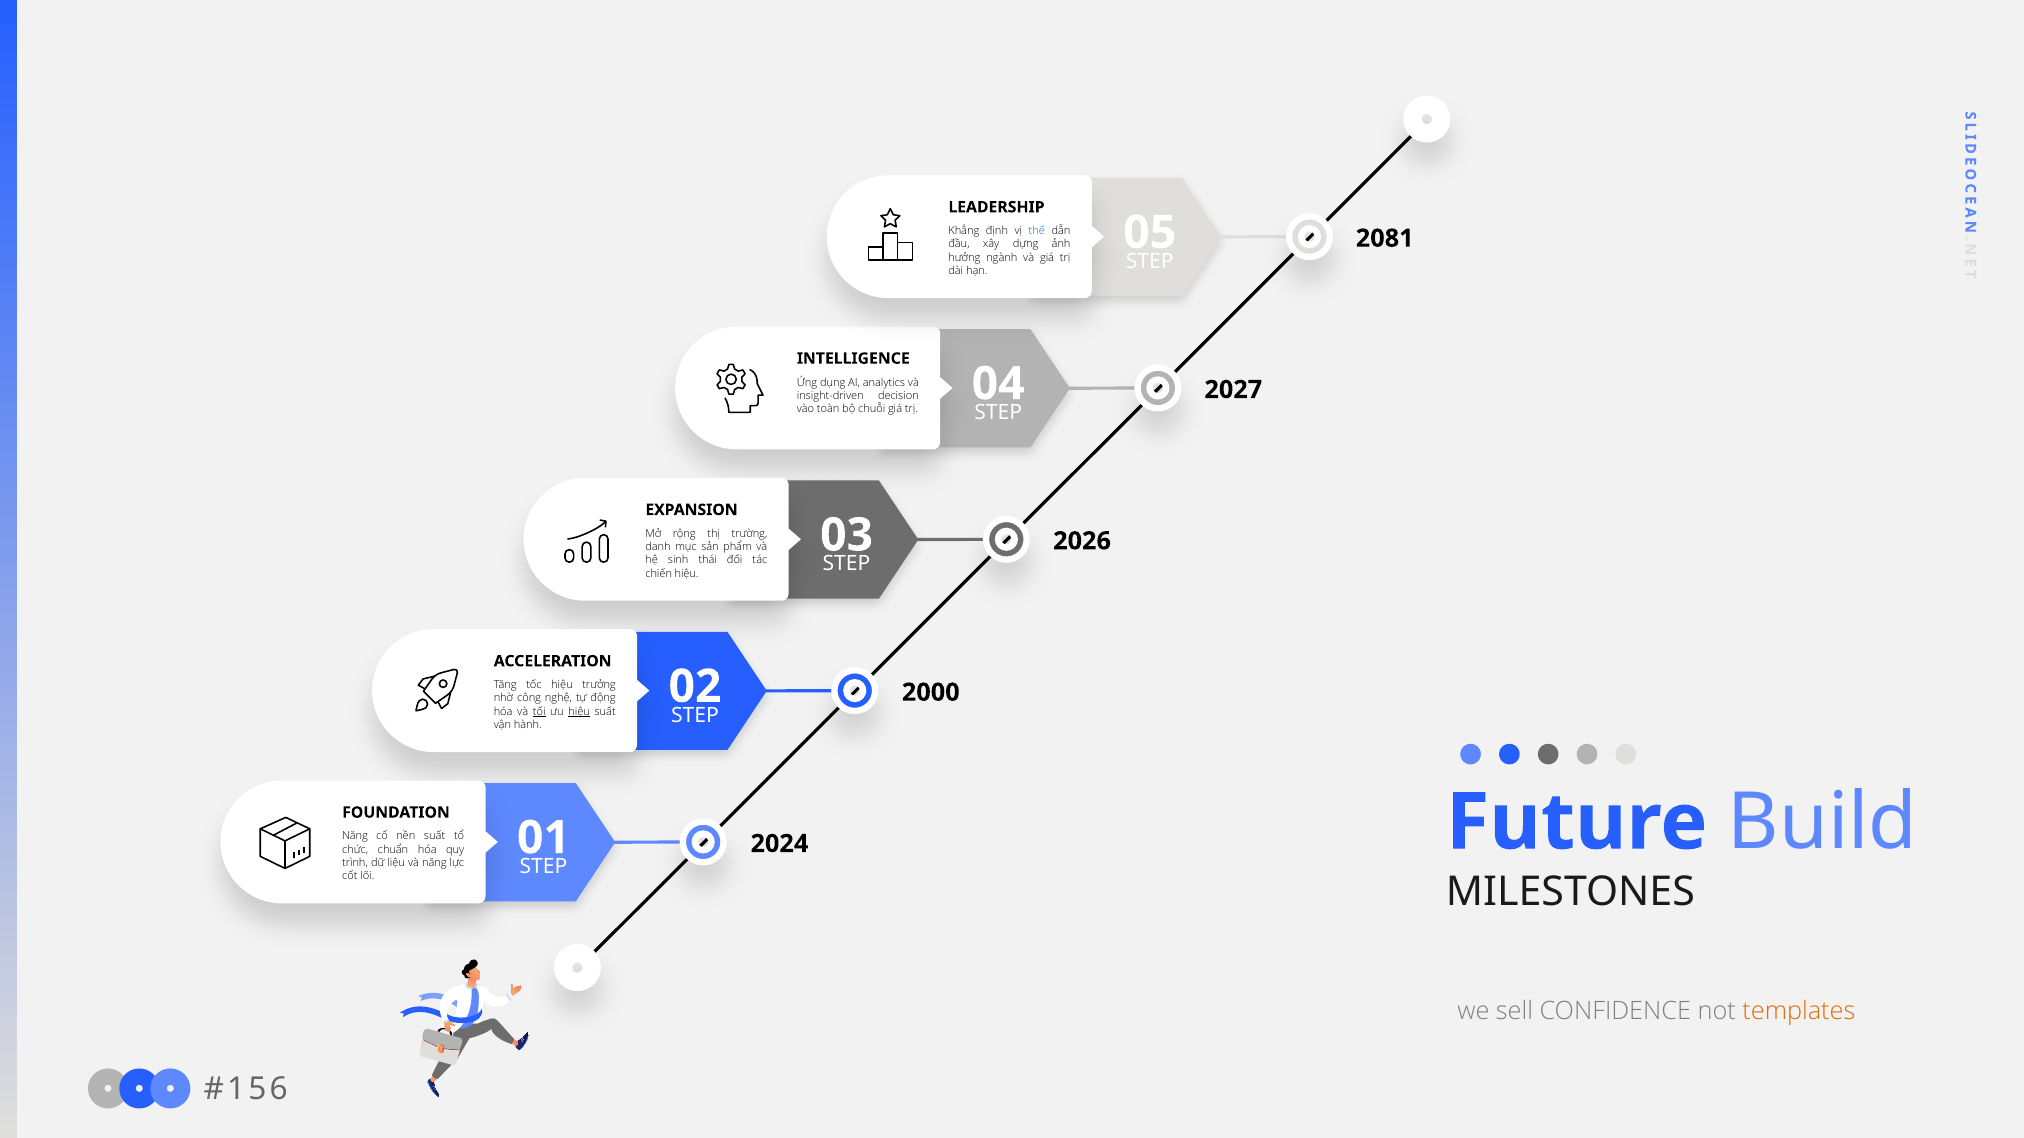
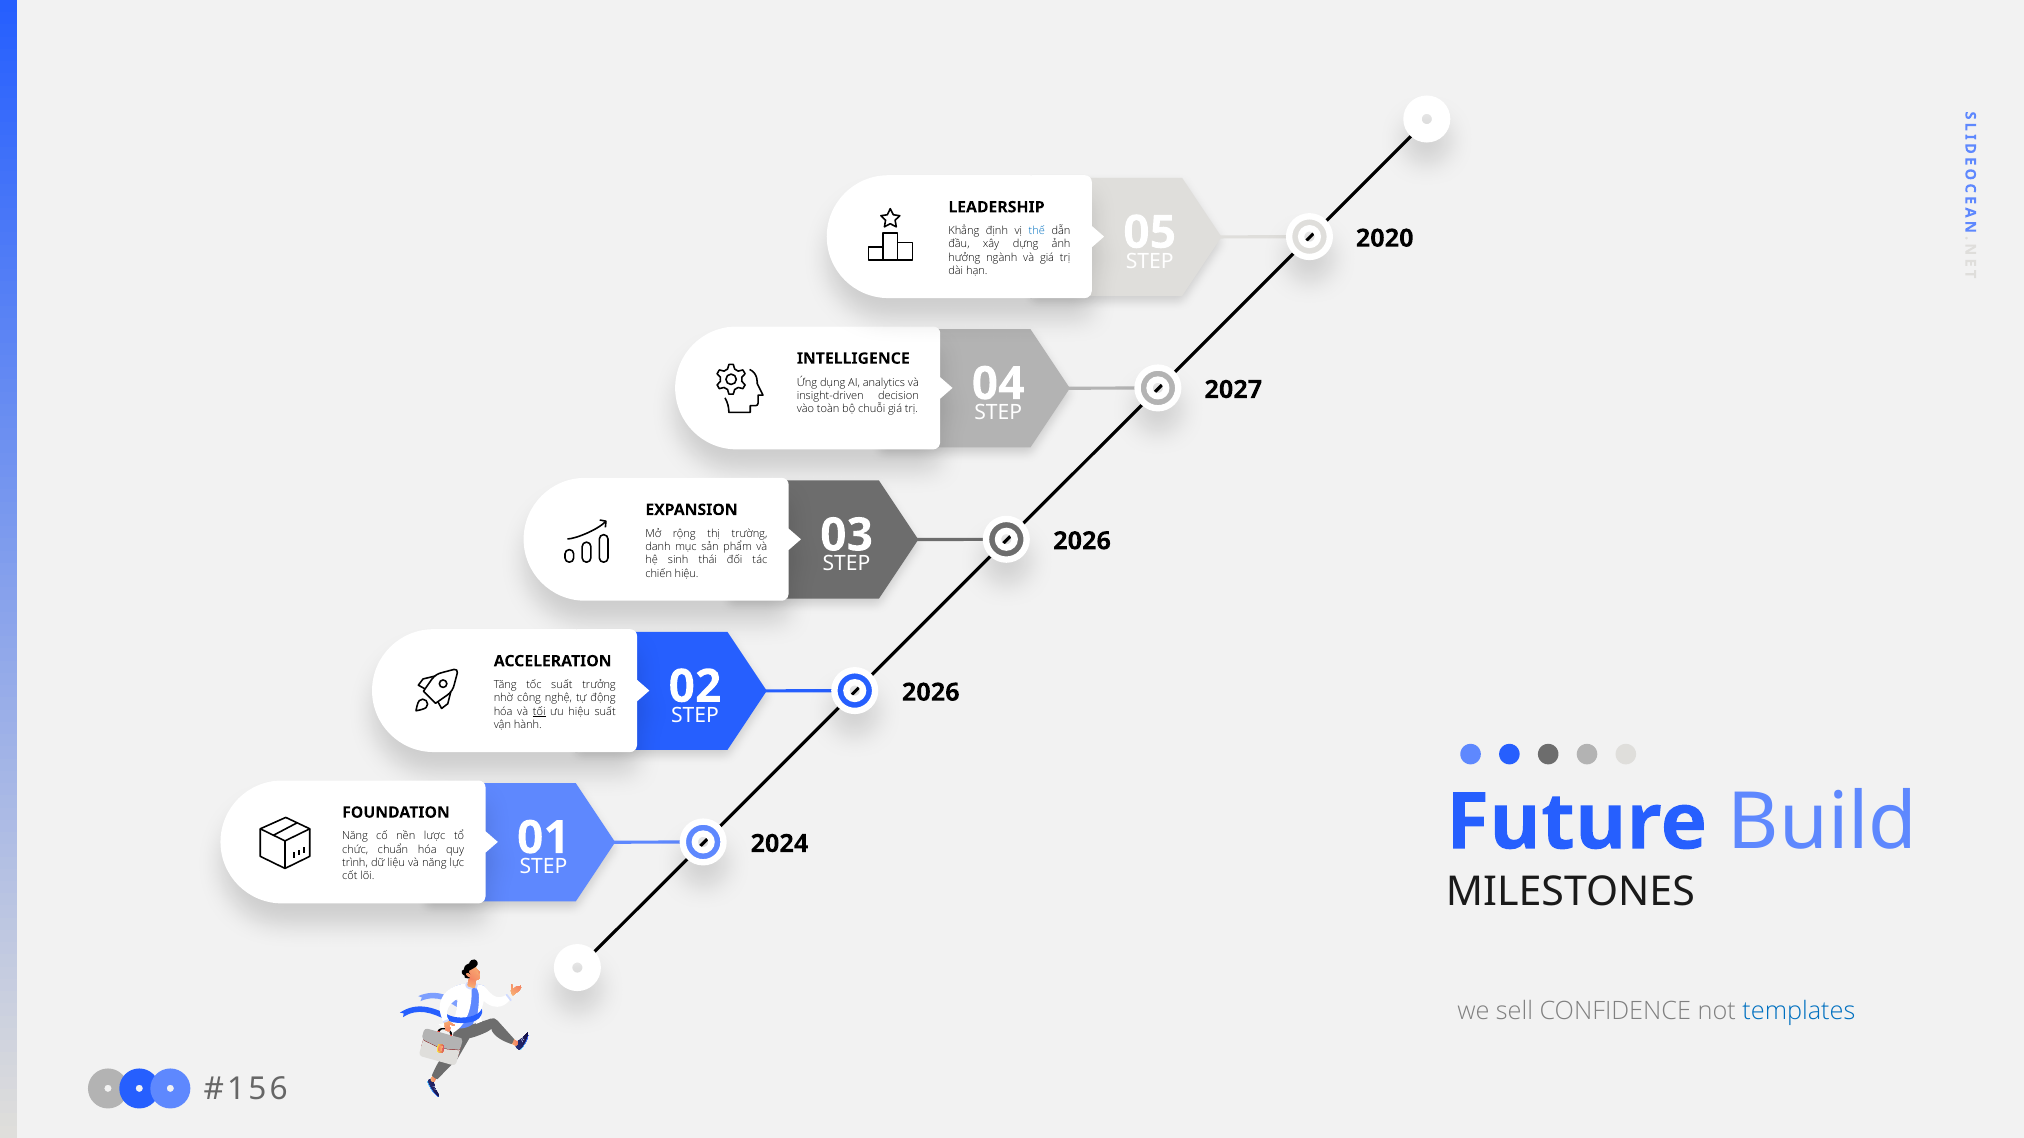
2081: 2081 -> 2020 (1385, 238)
tốc hiệu: hiệu -> suất (562, 685)
2000: 2000 -> 2026 (931, 693)
hiệu underline: present -> none (579, 712)
nền suất: suất -> lược (435, 837)
templates colour: orange -> blue (1799, 1012)
